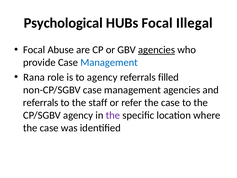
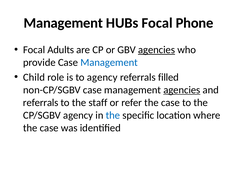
Psychological: Psychological -> Management (63, 23)
Illegal: Illegal -> Phone (195, 23)
Abuse: Abuse -> Adults (61, 50)
Rana: Rana -> Child (34, 77)
agencies underline: none -> present (182, 90)
the colour: purple -> blue (113, 115)
